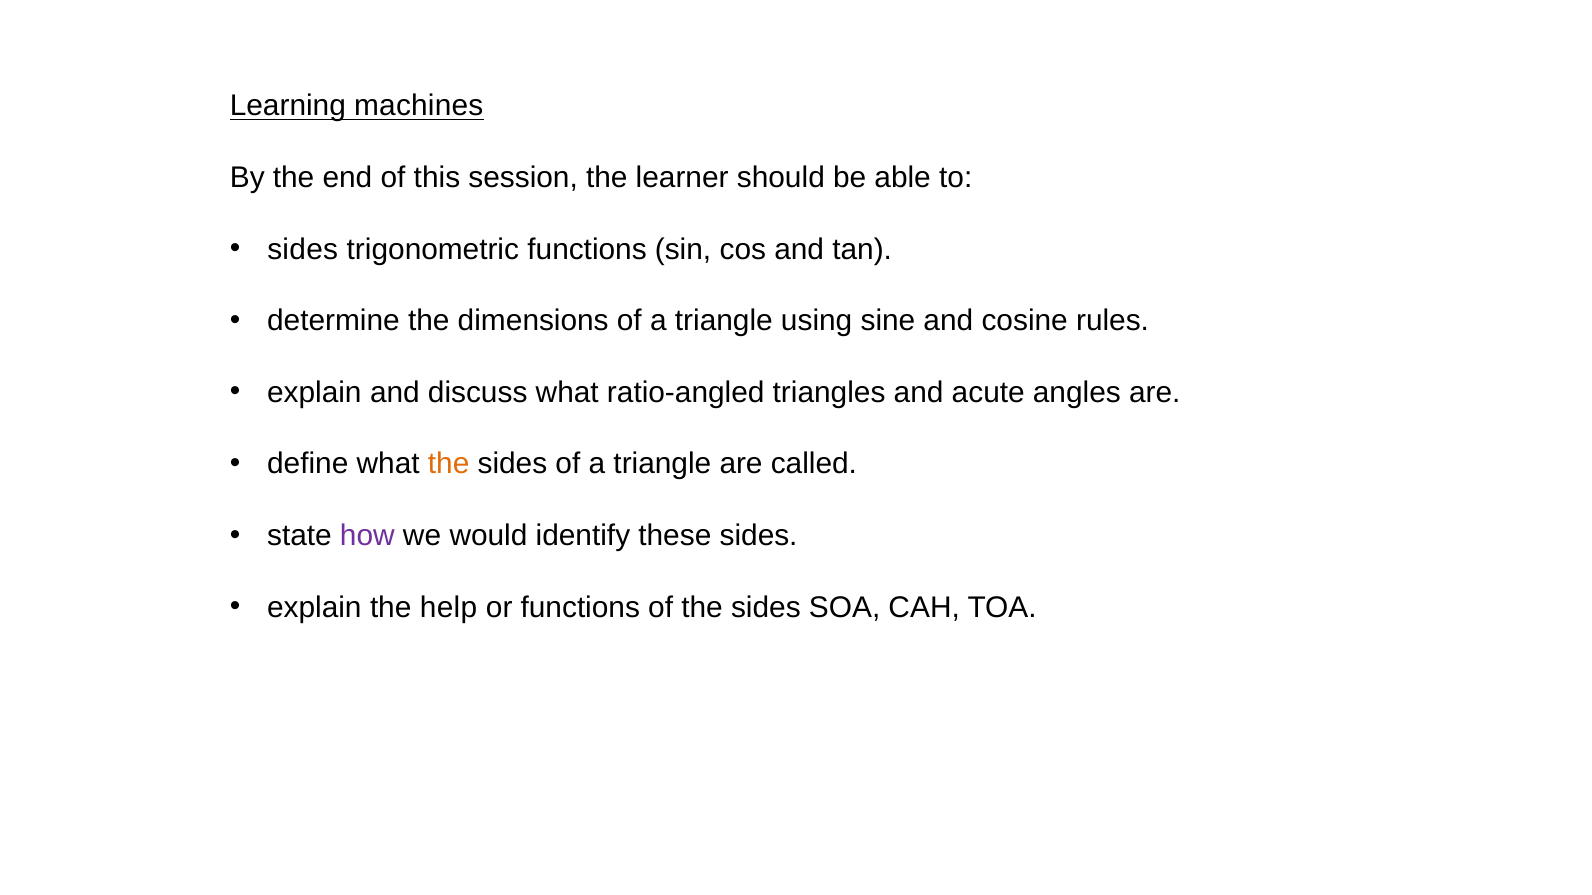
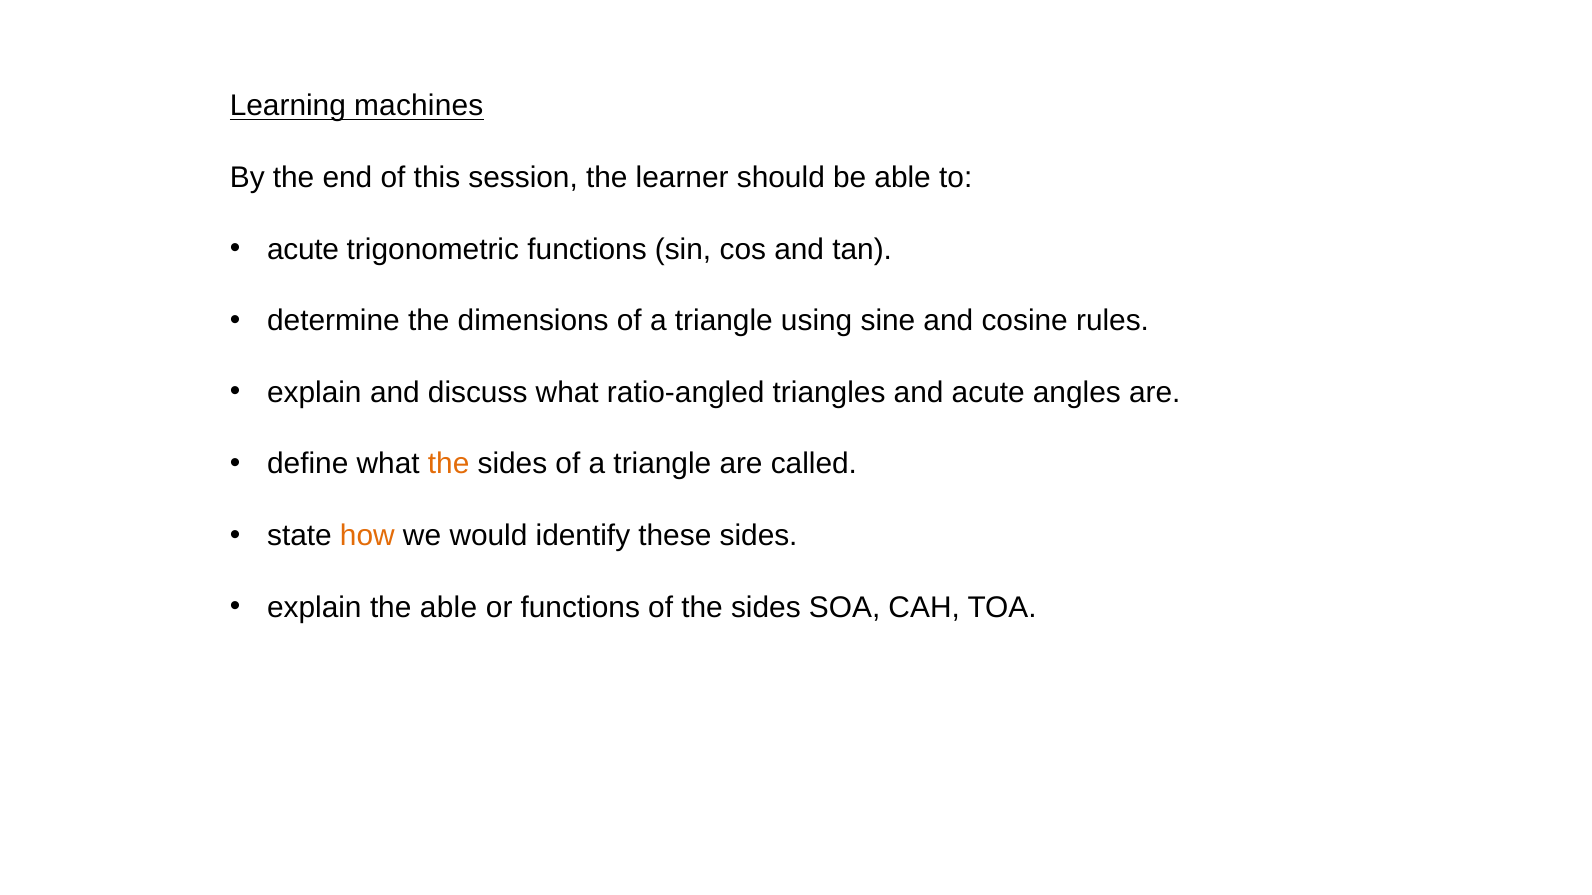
sides: sides -> acute (303, 249)
how colour: purple -> orange (367, 536)
the help: help -> able (449, 608)
